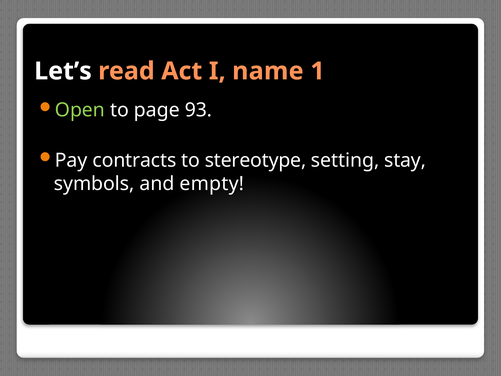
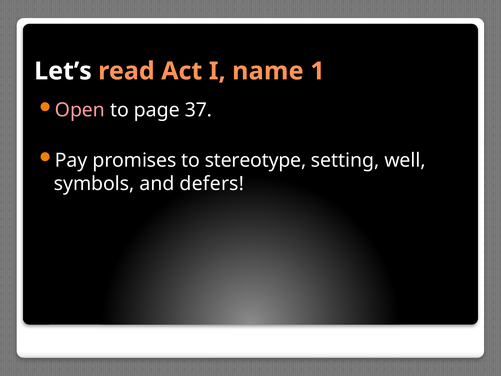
Open colour: light green -> pink (80, 110)
93: 93 -> 37 (198, 110)
contracts: contracts -> promises (134, 160)
stay: stay -> well (405, 160)
empty: empty -> defers (212, 184)
